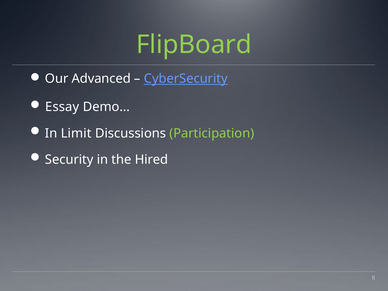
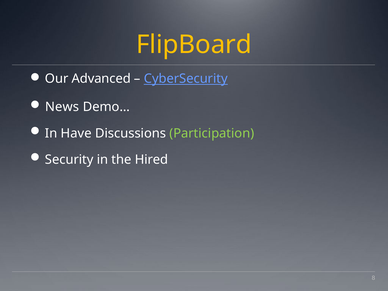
FlipBoard colour: light green -> yellow (194, 44)
Essay: Essay -> News (62, 107)
Limit: Limit -> Have (76, 133)
